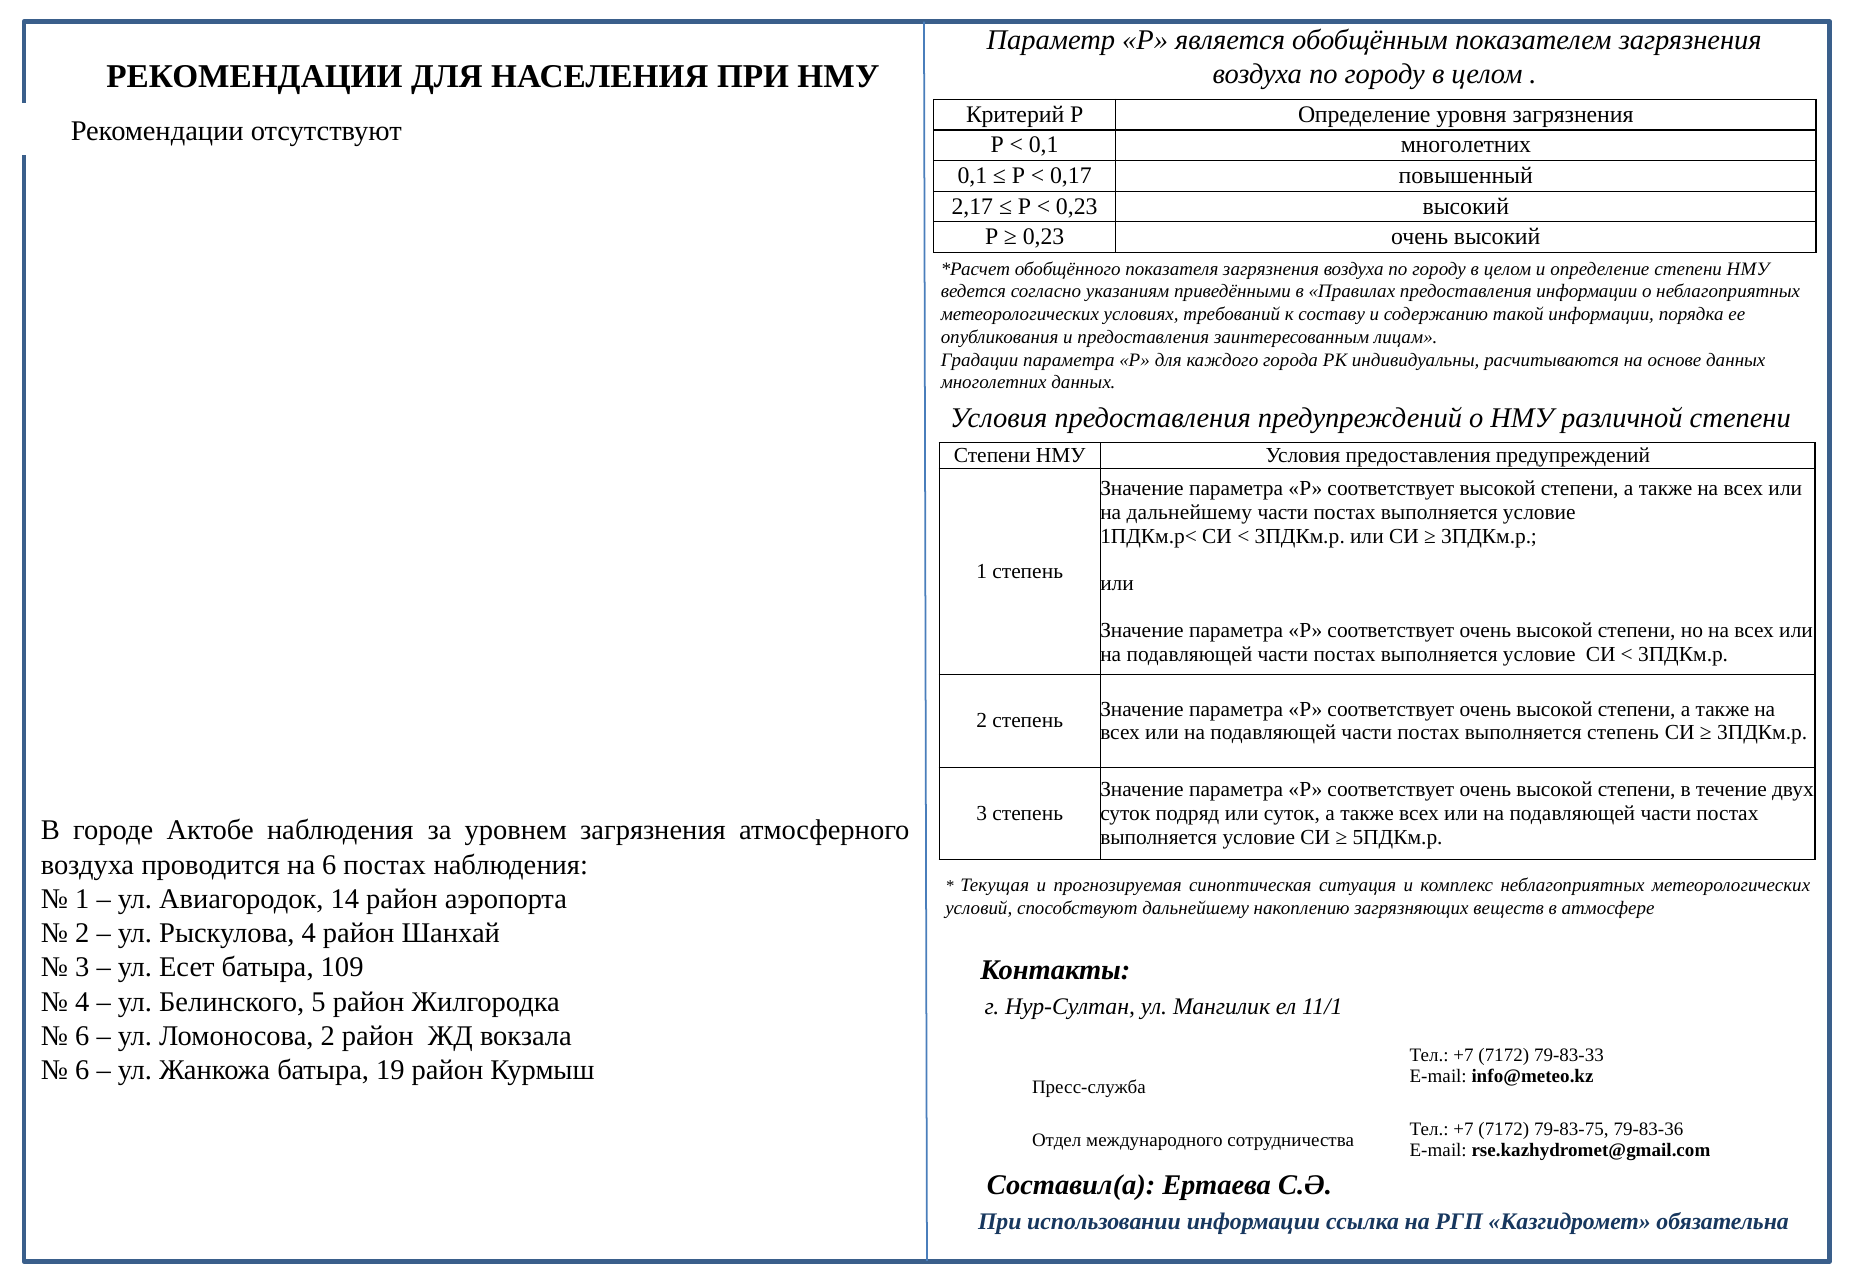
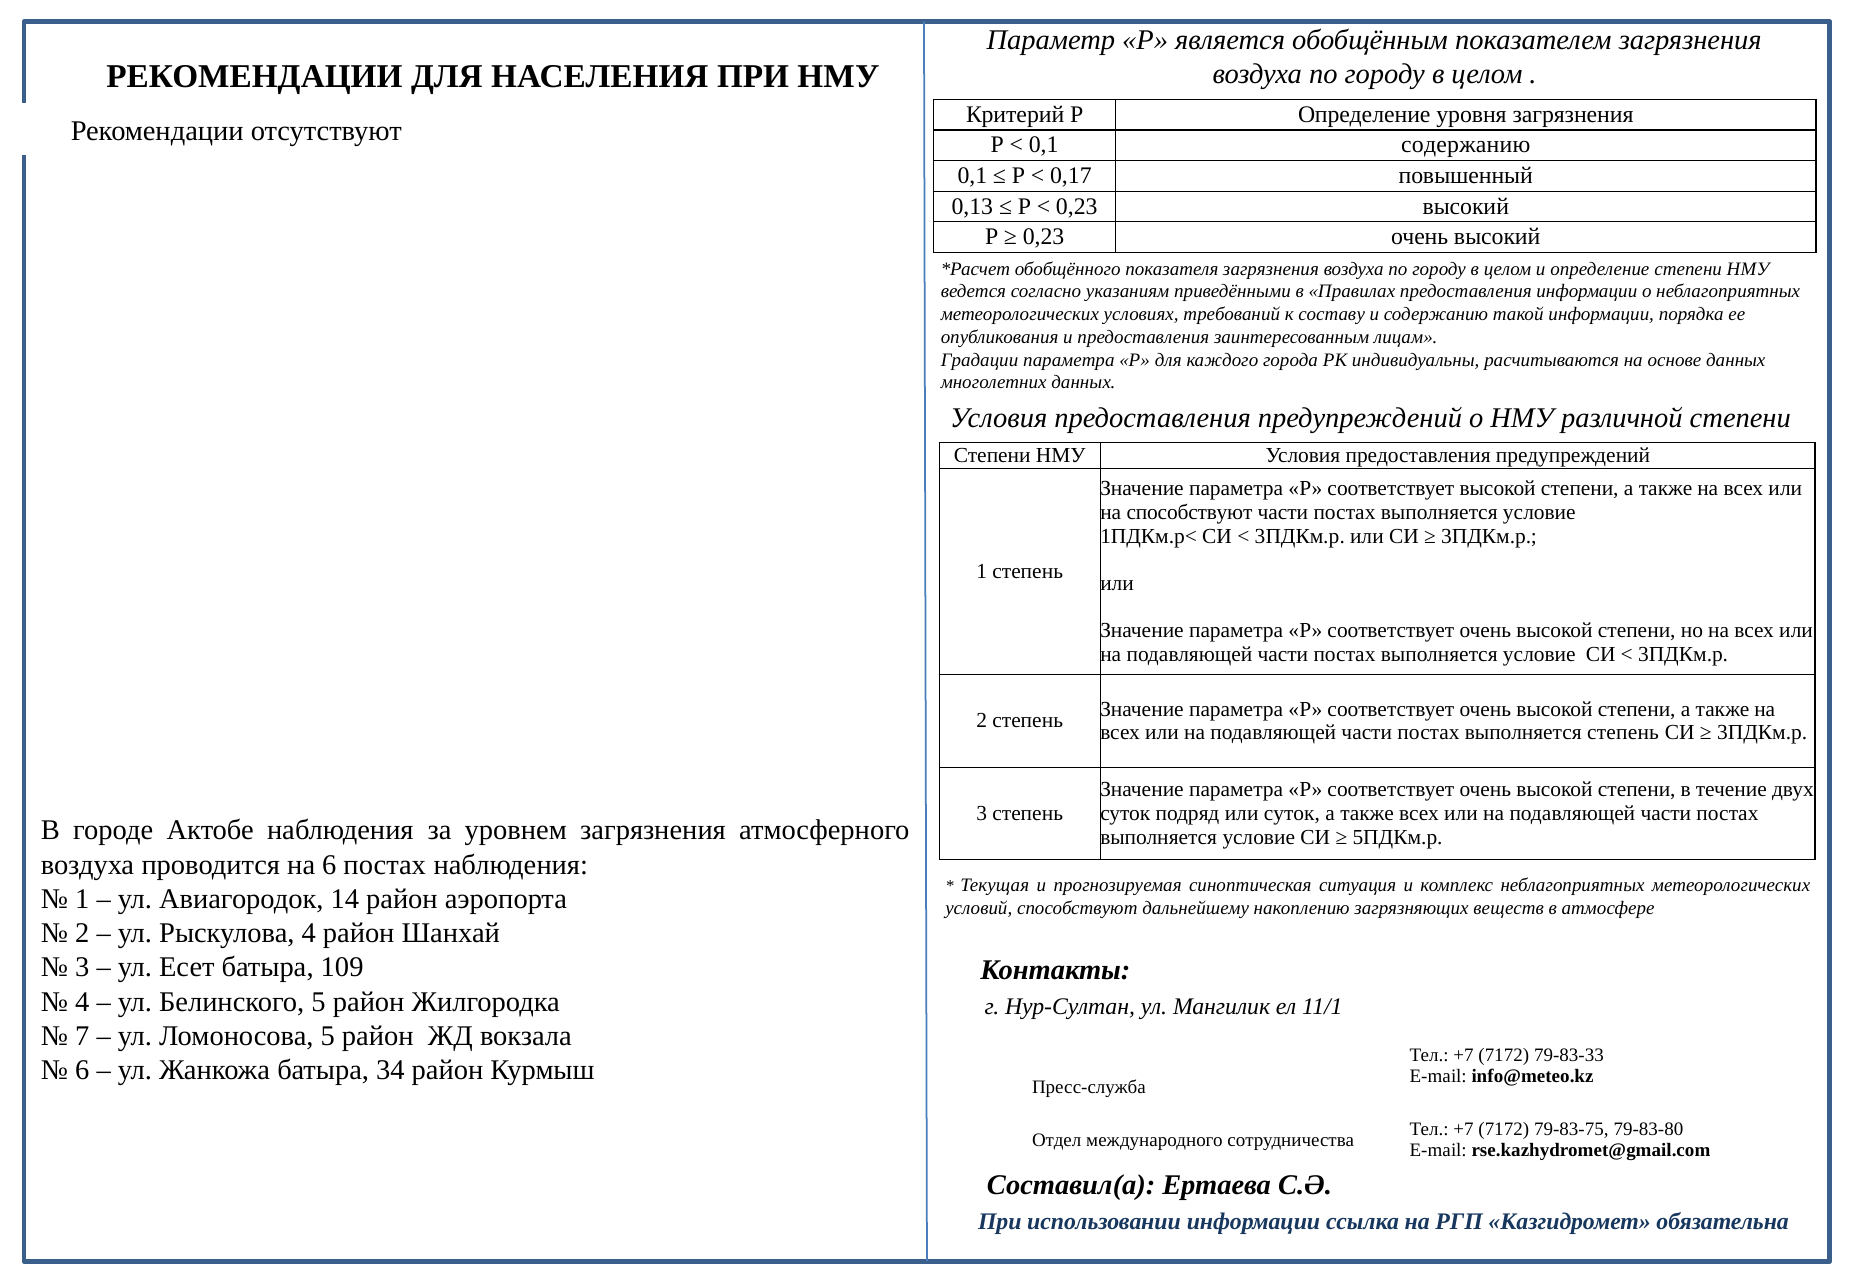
0,1 многолетних: многолетних -> содержанию (1466, 145)
2,17: 2,17 -> 0,13 (972, 206)
на дальнейшему: дальнейшему -> способствуют (1189, 513)
6: 6 -> 7 (82, 1036)
Ломоносова 2: 2 -> 5 (328, 1036)
19: 19 -> 34 (390, 1071)
79-83-36: 79-83-36 -> 79-83-80 (1648, 1130)
